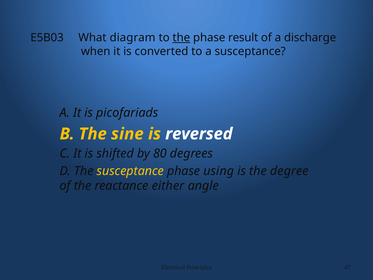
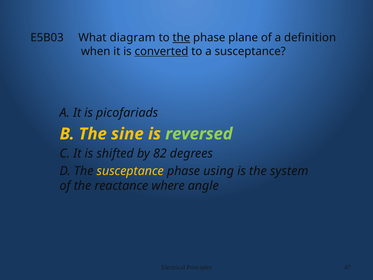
result: result -> plane (243, 38)
discharge: discharge -> definition (310, 38)
converted underline: none -> present (161, 51)
reversed colour: white -> light green (199, 134)
80: 80 -> 82 (160, 153)
degree: degree -> system (289, 171)
either: either -> where (168, 186)
